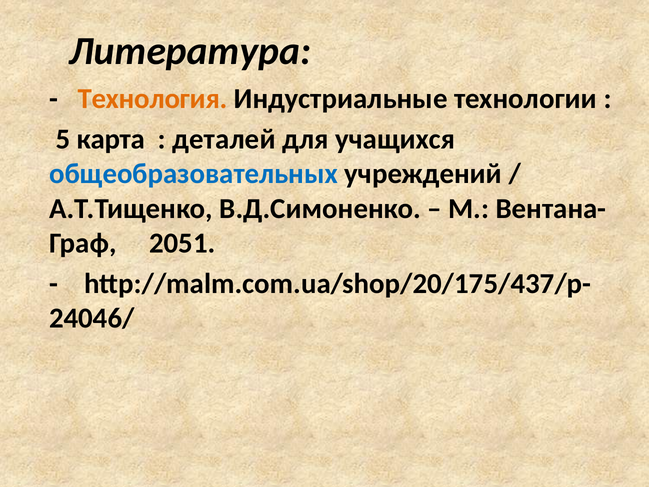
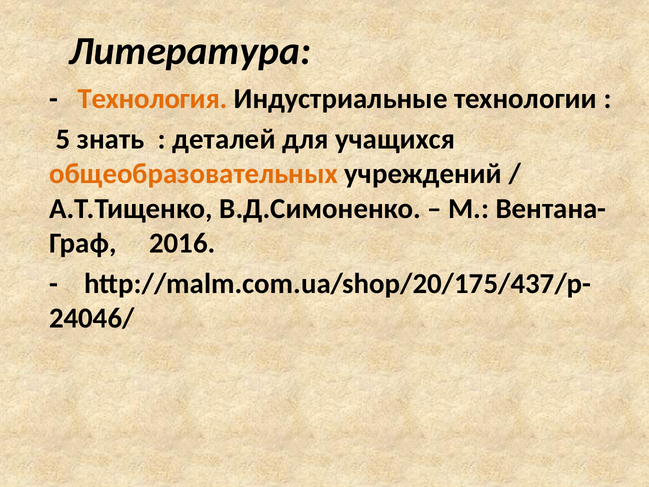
карта: карта -> знать (111, 139)
общеобразовательных colour: blue -> orange (193, 174)
2051: 2051 -> 2016 (182, 243)
